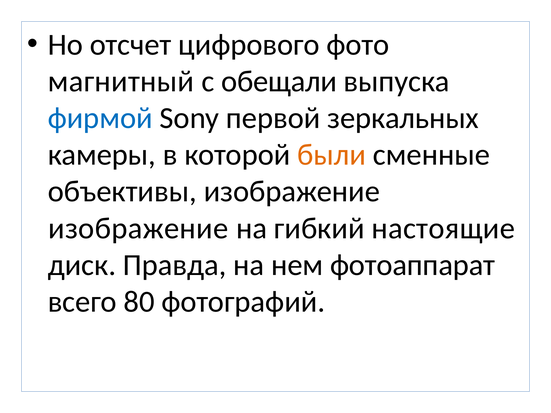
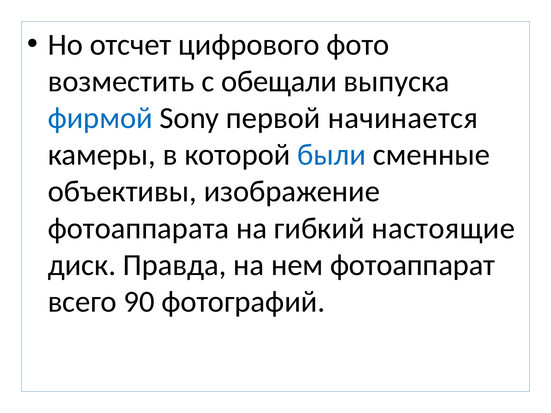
магнитный: магнитный -> возместить (121, 82)
зеркальных: зеркальных -> начинается (403, 118)
были colour: orange -> blue (332, 155)
изображение: изображение -> фотоаппарата (138, 228)
80: 80 -> 90 (139, 302)
